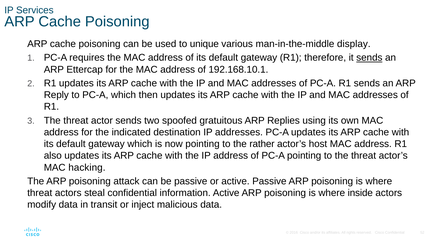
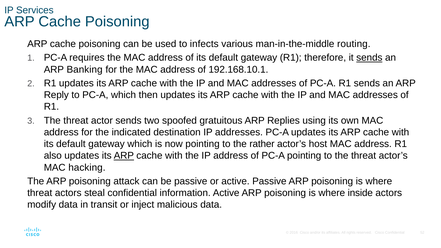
unique: unique -> infects (204, 44)
display: display -> routing (354, 44)
Ettercap: Ettercap -> Banking (85, 70)
ARP underline: none -> present (124, 156)
